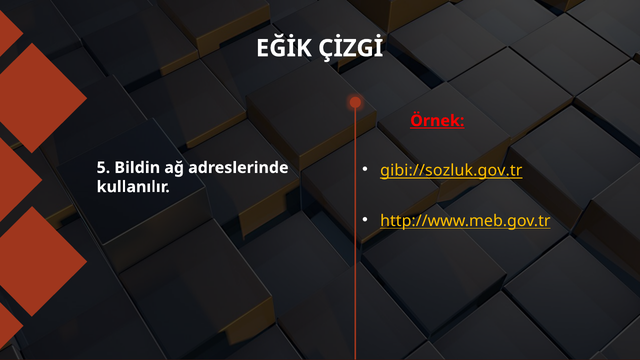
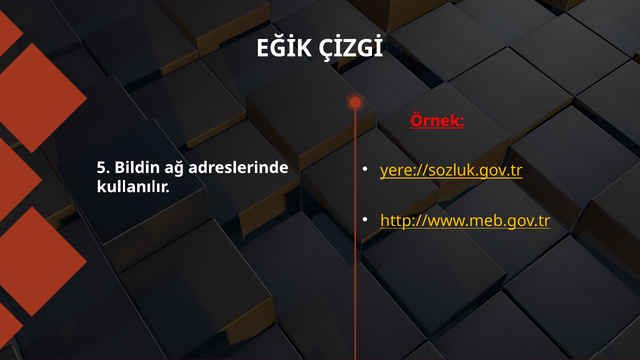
gibi://sozluk.gov.tr: gibi://sozluk.gov.tr -> yere://sozluk.gov.tr (451, 171)
